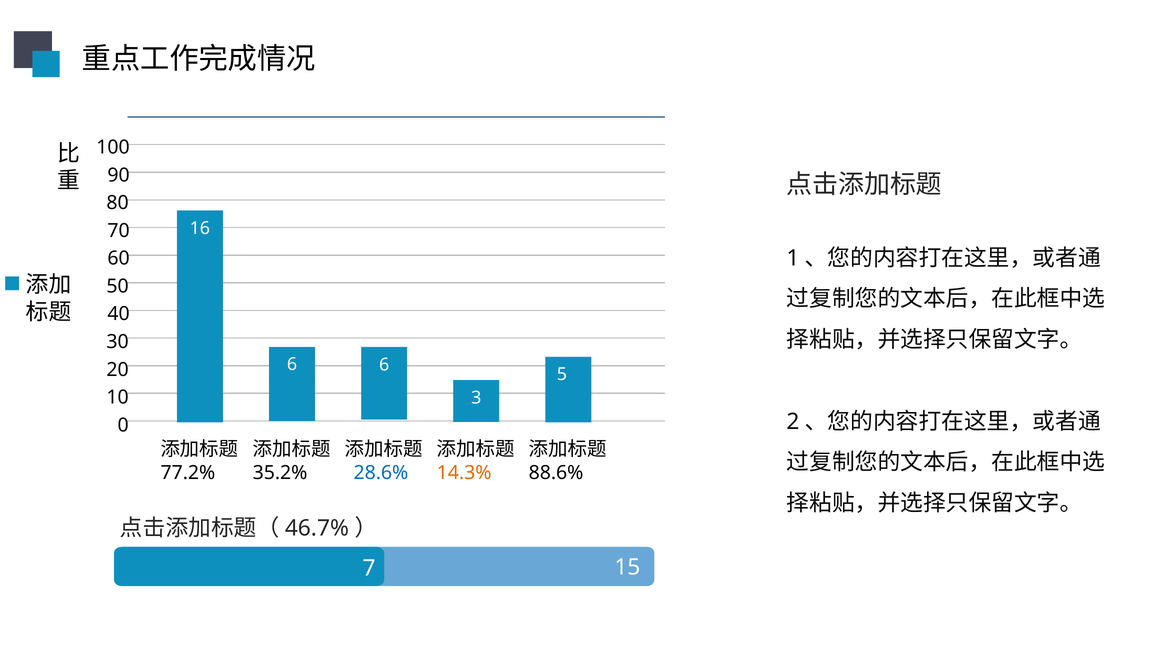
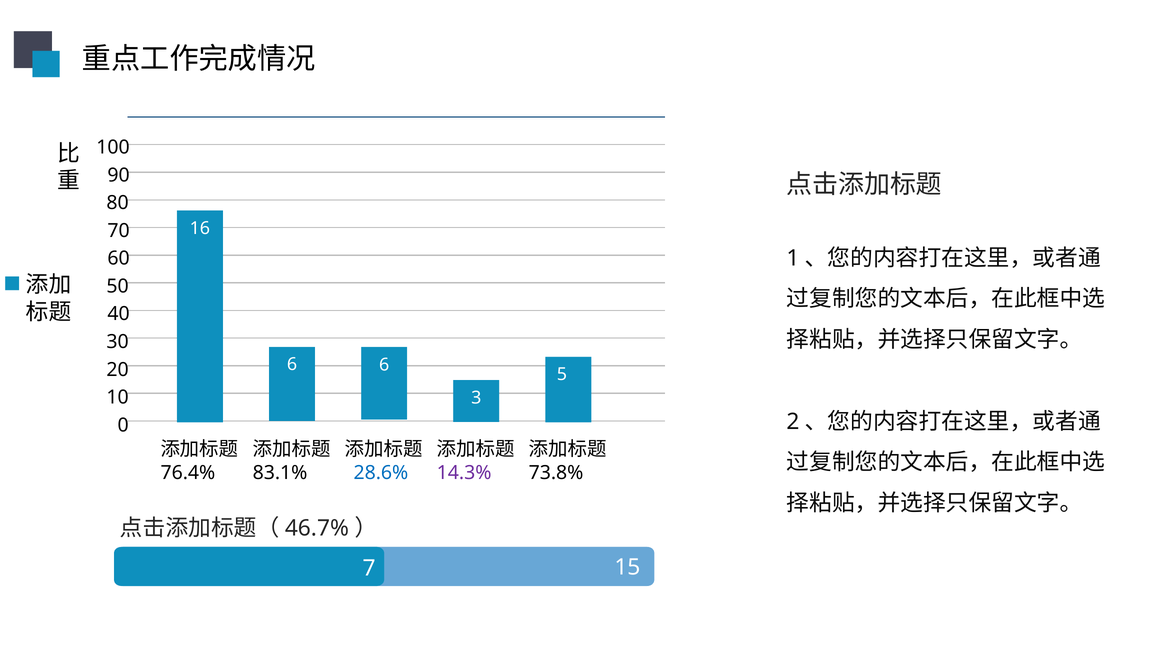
77.2%: 77.2% -> 76.4% (188, 473)
35.2%: 35.2% -> 83.1% (280, 473)
14.3% colour: orange -> purple (464, 473)
88.6%: 88.6% -> 73.8% (556, 473)
